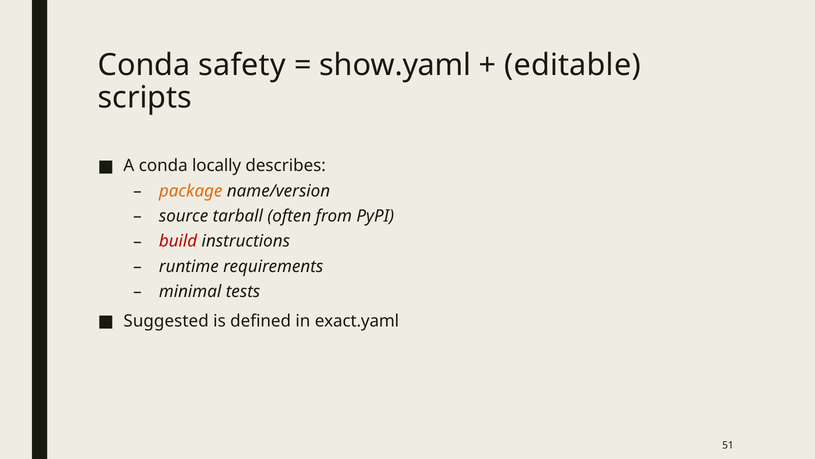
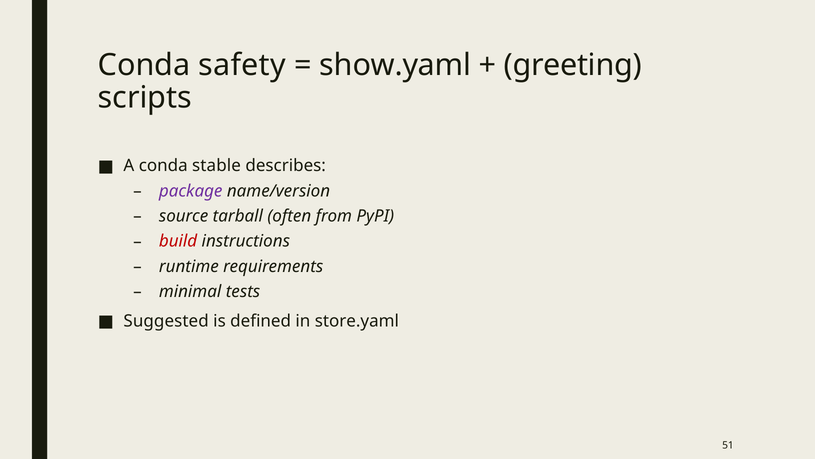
editable: editable -> greeting (573, 65)
locally: locally -> stable (217, 166)
package colour: orange -> purple (191, 191)
exact.yaml: exact.yaml -> store.yaml (357, 321)
